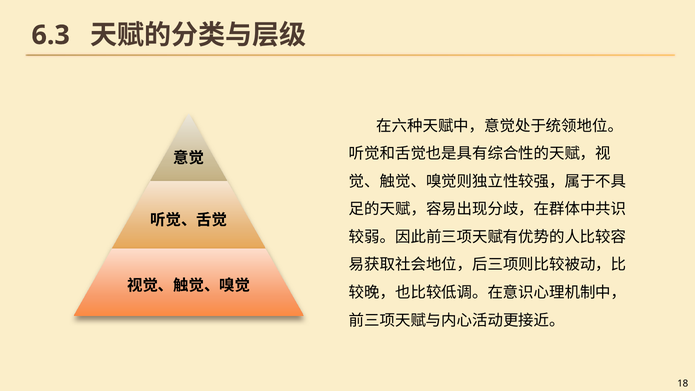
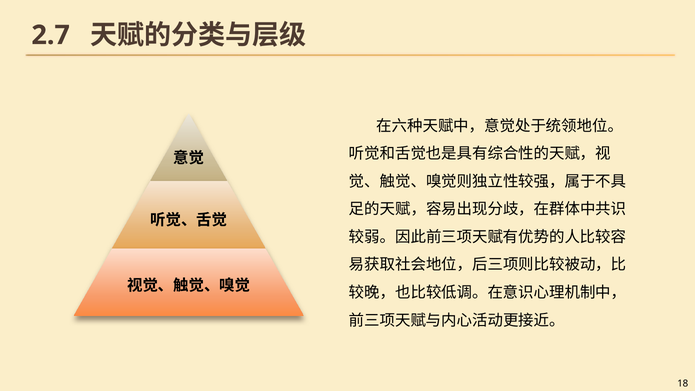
6.3: 6.3 -> 2.7 (51, 35)
